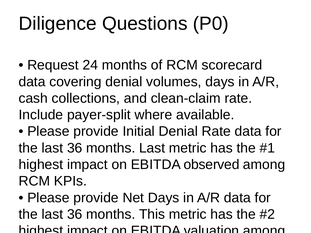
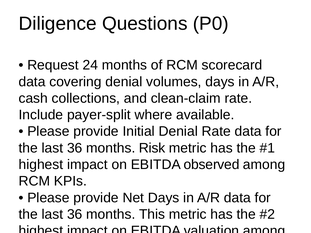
months Last: Last -> Risk (152, 148)
